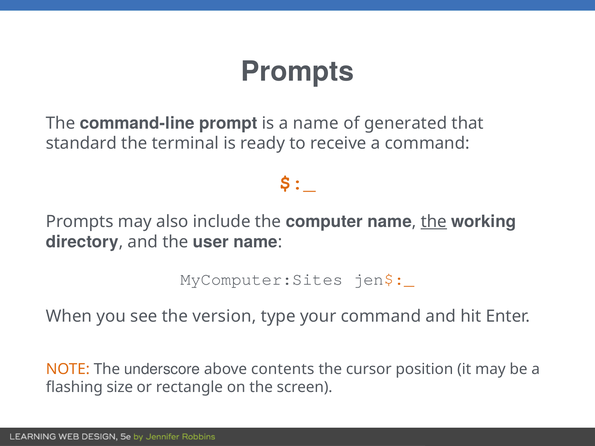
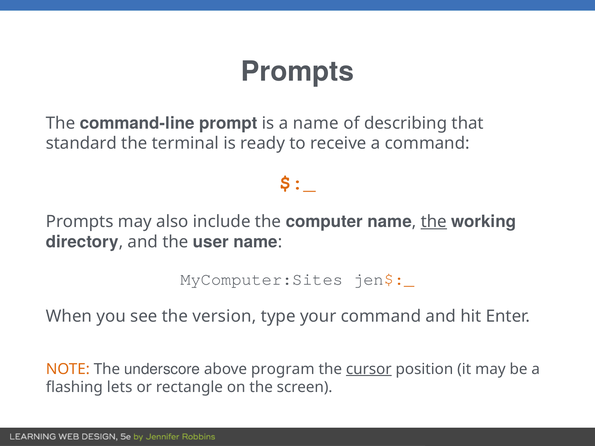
generated: generated -> describing (406, 123)
contents: contents -> program (283, 369)
cursor underline: none -> present (369, 369)
size: size -> lets (120, 388)
